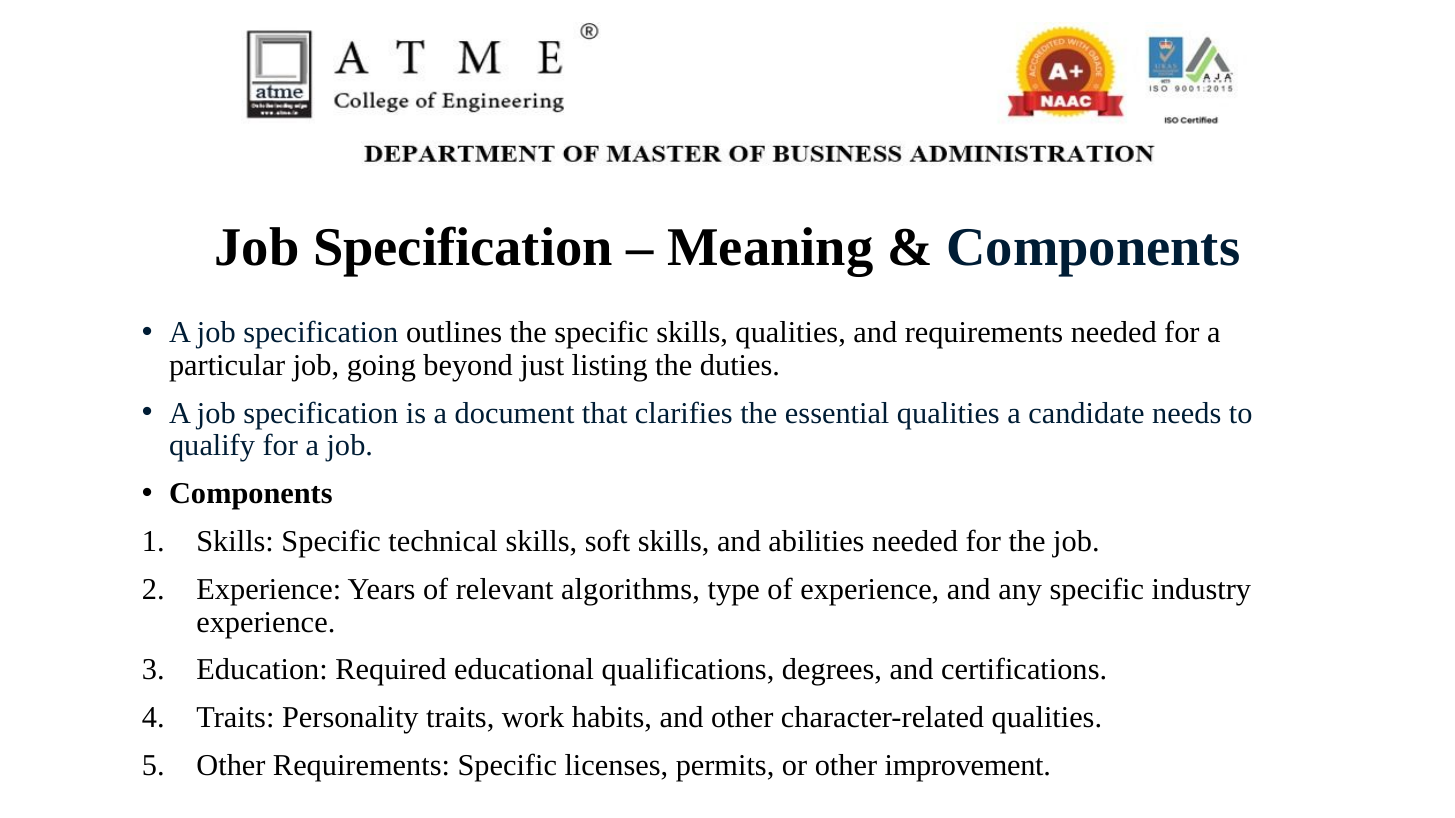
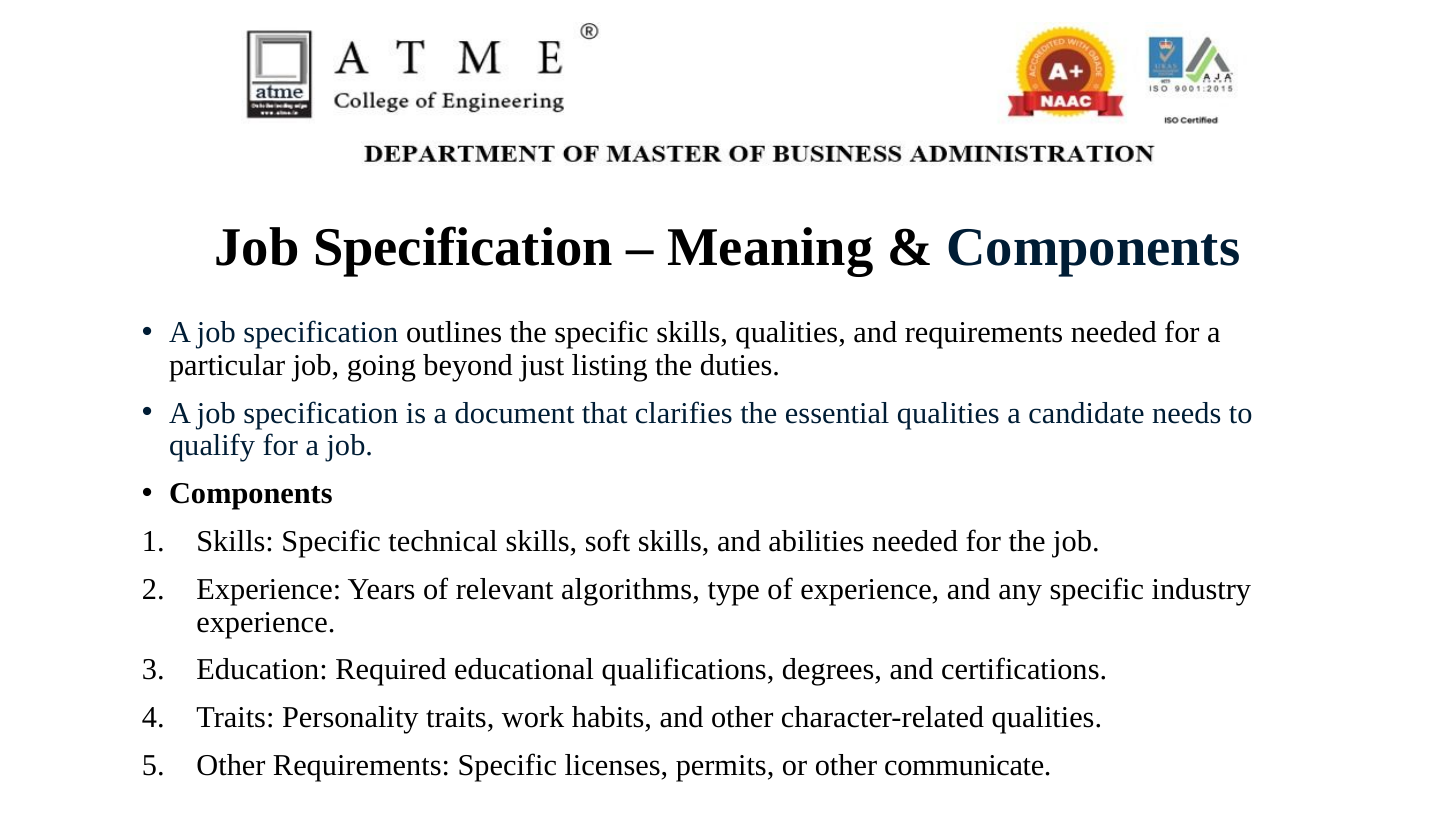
improvement: improvement -> communicate (968, 766)
